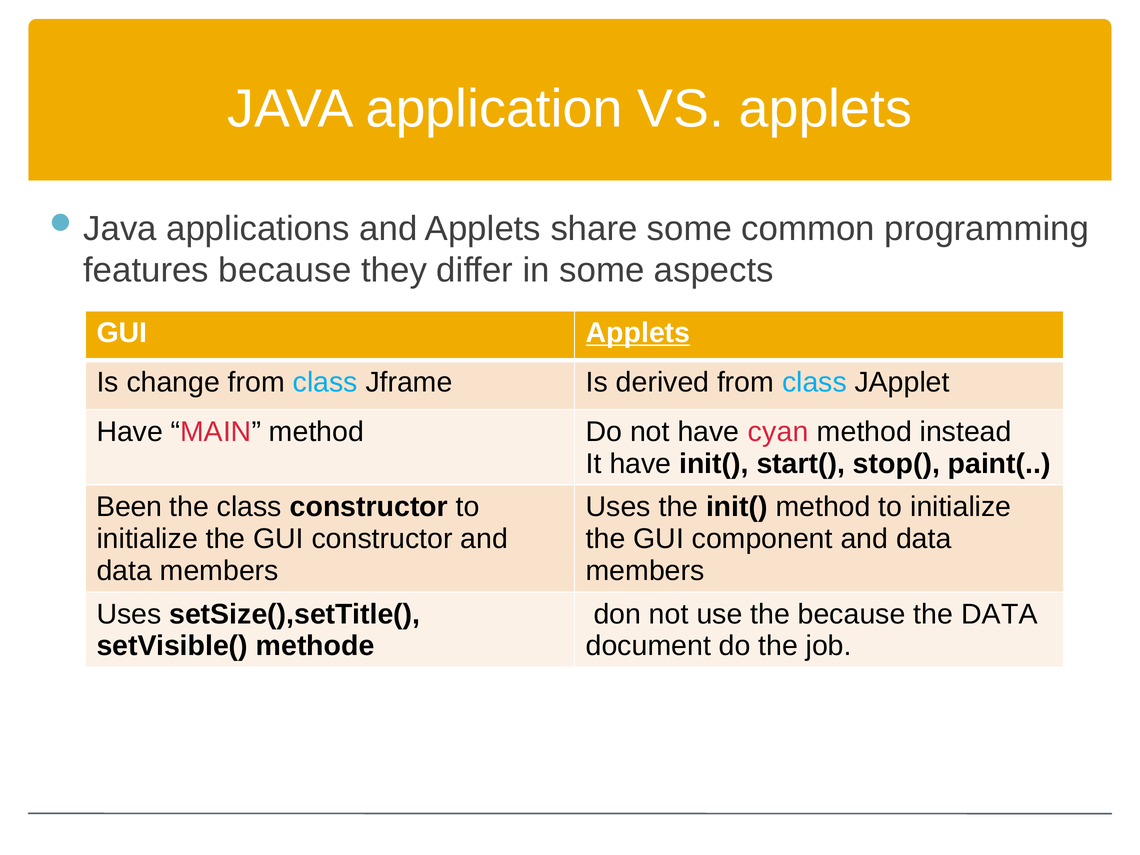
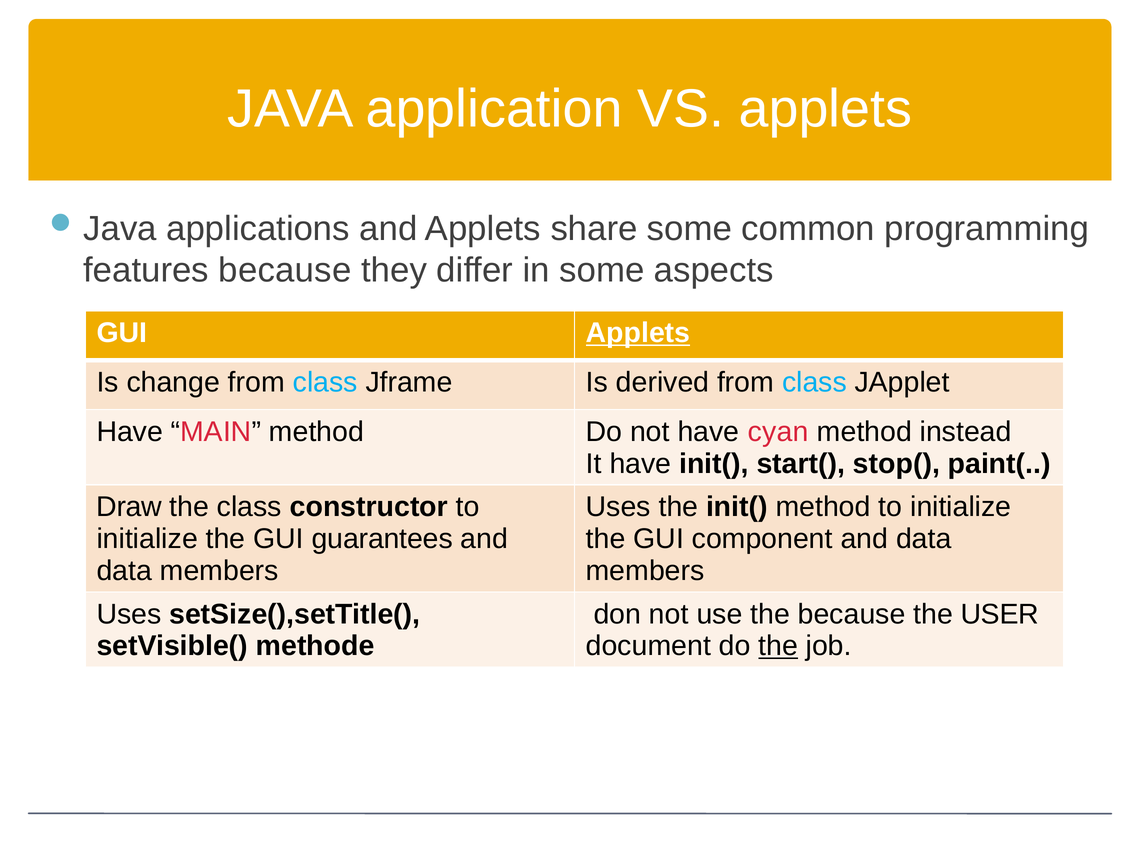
Been: Been -> Draw (129, 507)
GUI constructor: constructor -> guarantees (382, 539)
the DATA: DATA -> USER (1000, 614)
the underline: none -> present (778, 646)
